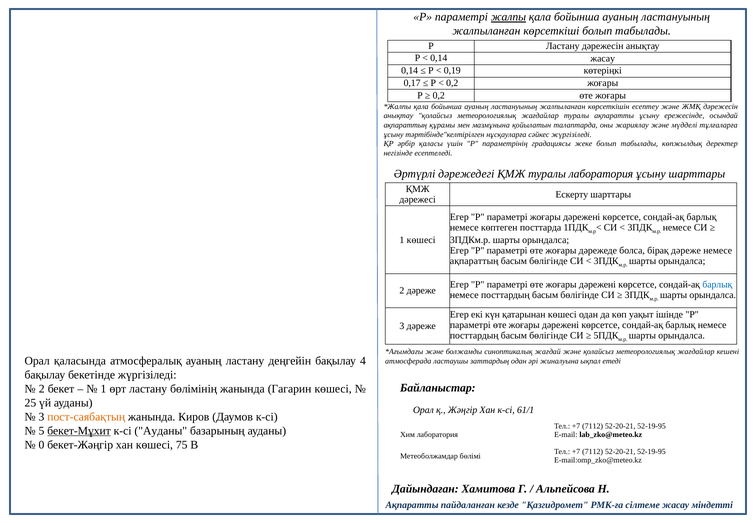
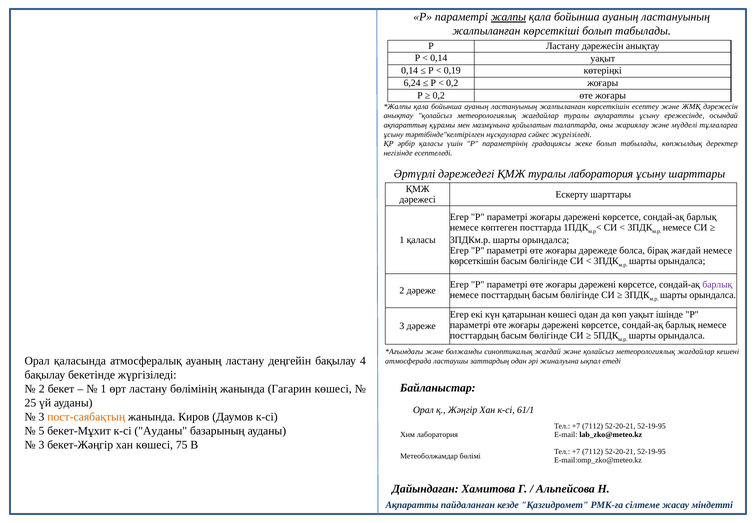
0,14 жасау: жасау -> уақыт (603, 58)
0,17: 0,17 -> 6,24 (412, 83)
1 көшесі: көшесі -> қаласы (421, 240)
бірақ дәреже: дәреже -> жағдай (686, 251)
ақпараттың: ақпараттың -> көрсеткішін (474, 261)
барлық colour: blue -> purple (717, 285)
бекет-Мұхит underline: present -> none (79, 431)
0: 0 -> 3 (41, 445)
